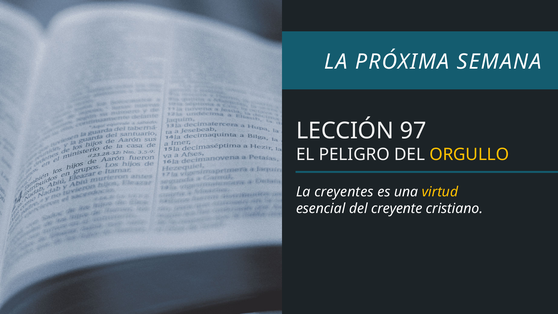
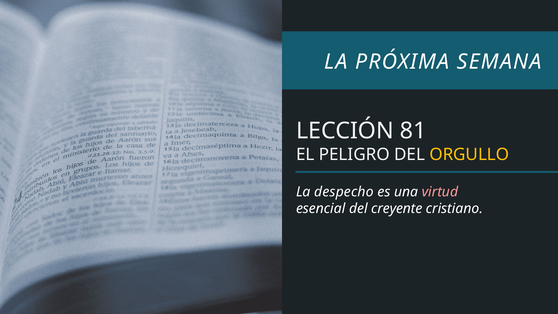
97: 97 -> 81 (413, 131)
creyentes: creyentes -> despecho (344, 192)
virtud colour: yellow -> pink (440, 192)
